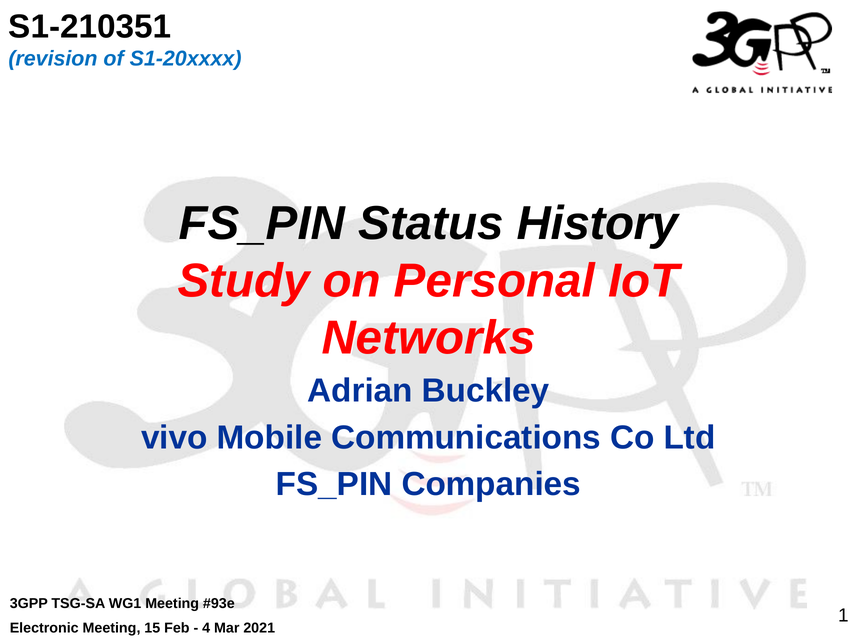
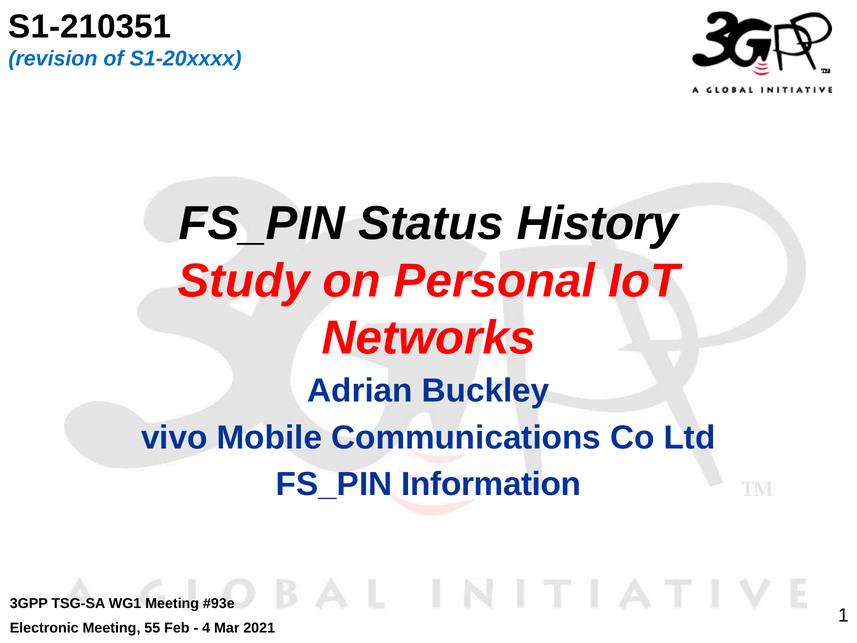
Companies: Companies -> Information (491, 484)
15: 15 -> 55 (152, 628)
